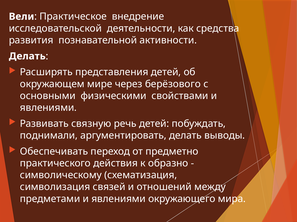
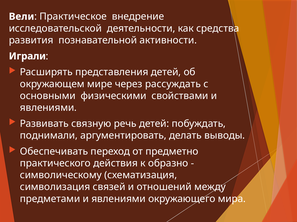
Делать: Делать -> Играли (27, 56)
берёзового: берёзового -> рассуждать (173, 84)
